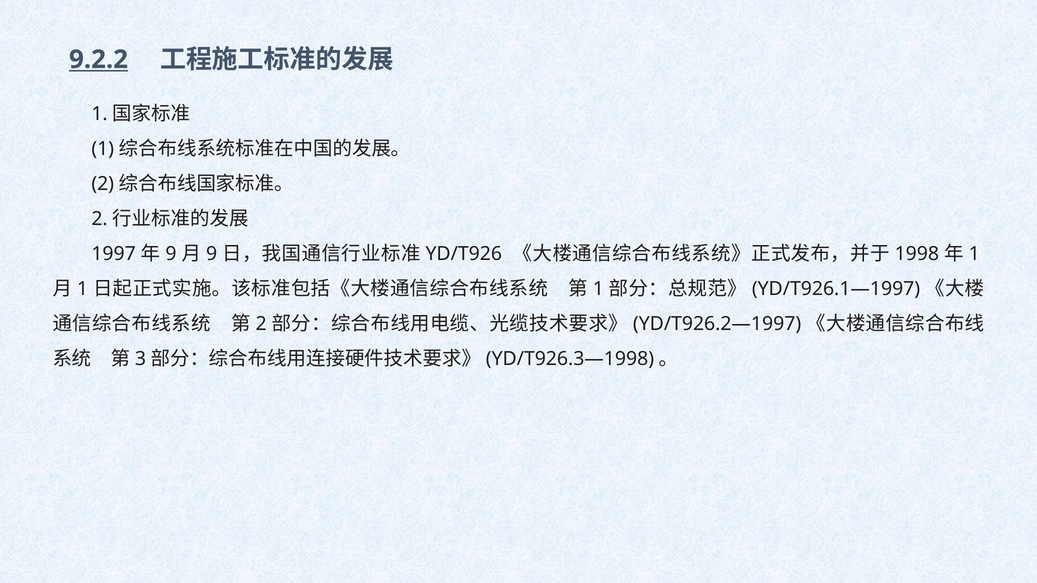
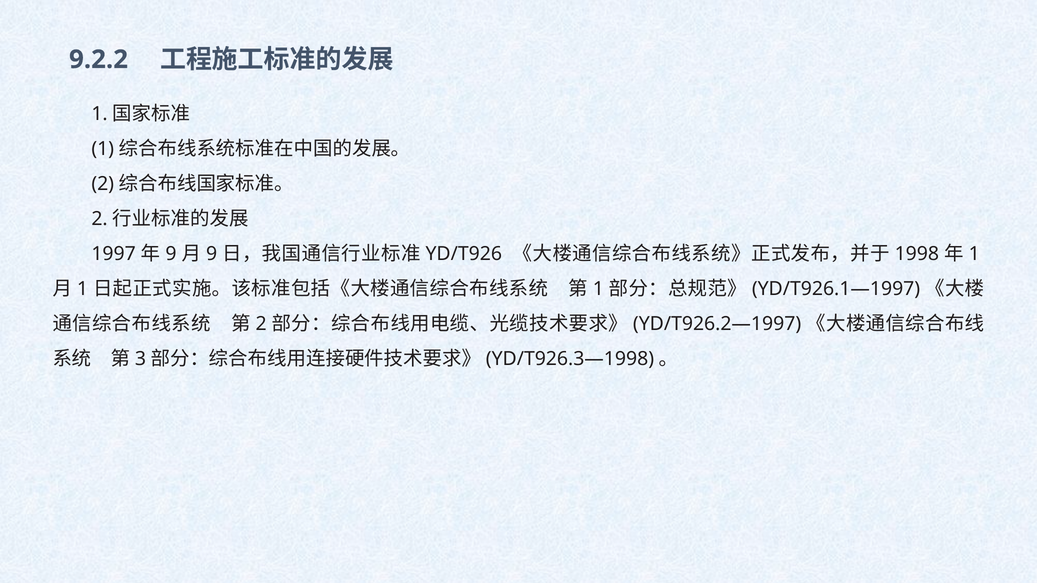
9.2.2 underline: present -> none (99, 60)
